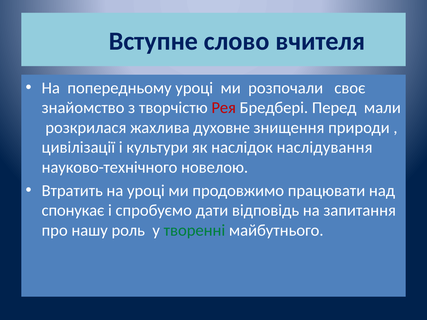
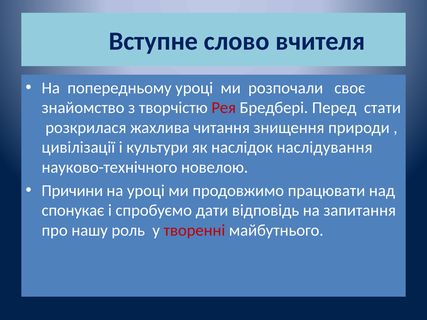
мали: мали -> стати (382, 108)
духовне: духовне -> читання (222, 128)
Втратить: Втратить -> Причини (72, 191)
творенні colour: green -> red (194, 230)
